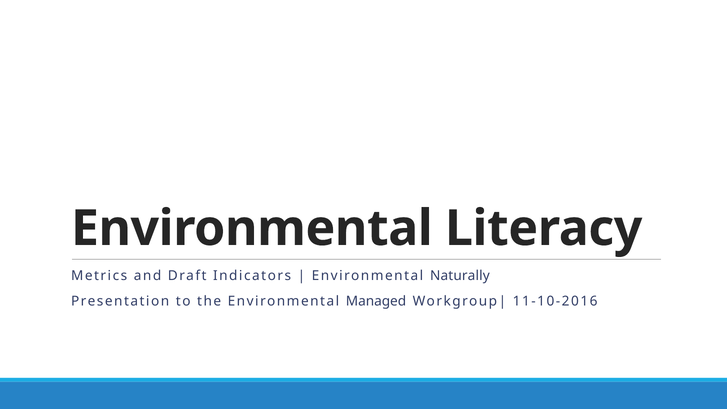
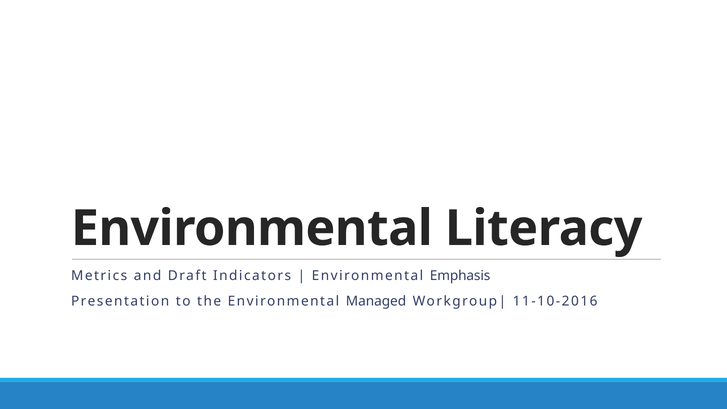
Naturally: Naturally -> Emphasis (460, 276)
